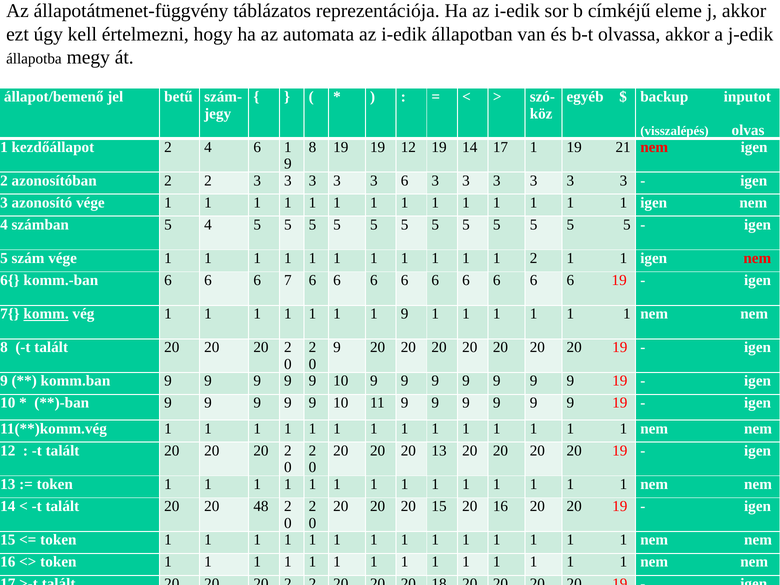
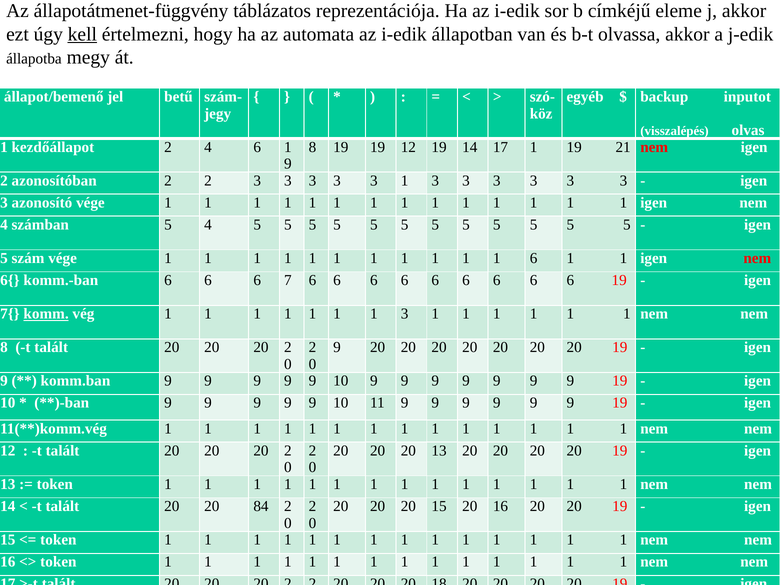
kell underline: none -> present (82, 34)
3 3 6: 6 -> 1 (405, 181)
1 2: 2 -> 6 (534, 258)
1 1 9: 9 -> 3 (405, 314)
48: 48 -> 84 (261, 506)
